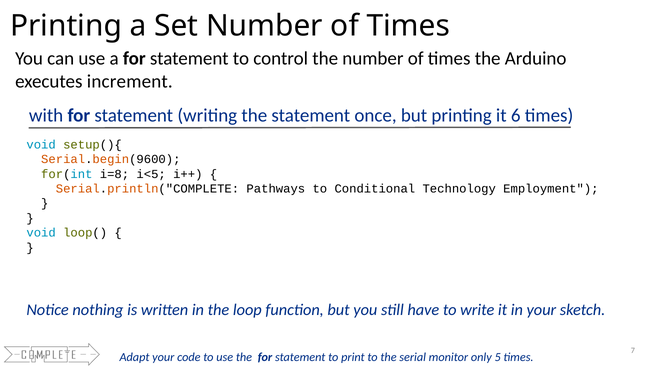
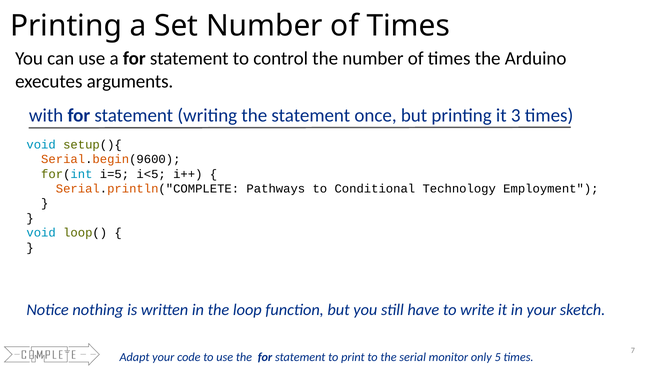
increment: increment -> arguments (130, 81)
6: 6 -> 3 (516, 115)
i=8: i=8 -> i=5 (114, 174)
